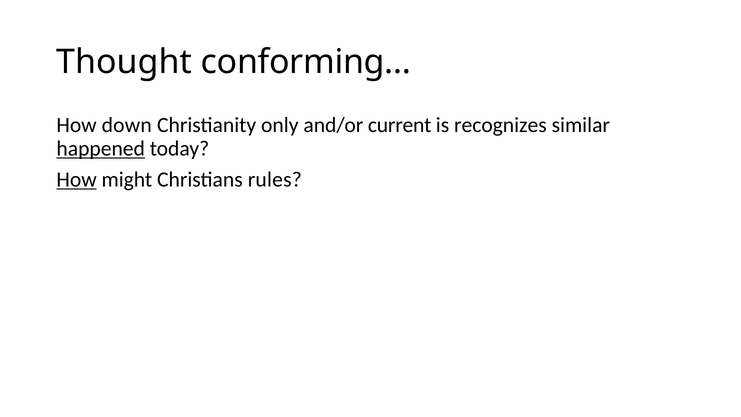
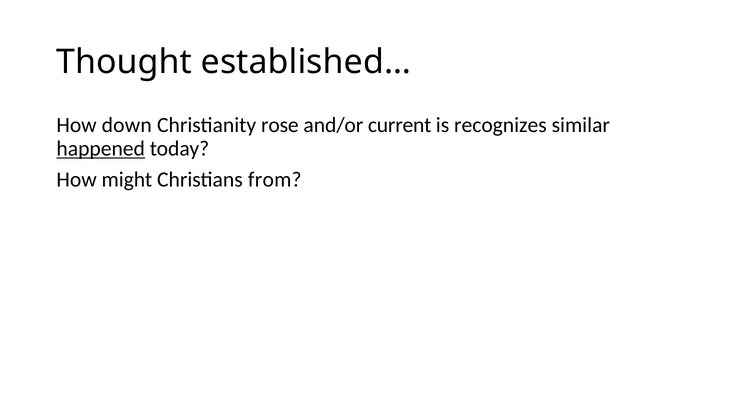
conforming…: conforming… -> established… (306, 62)
only: only -> rose (280, 125)
How underline: present -> none (77, 180)
rules: rules -> from (275, 180)
